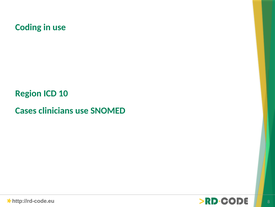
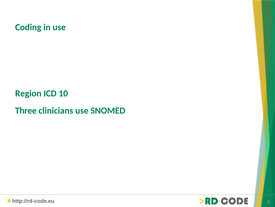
Cases: Cases -> Three (26, 110)
